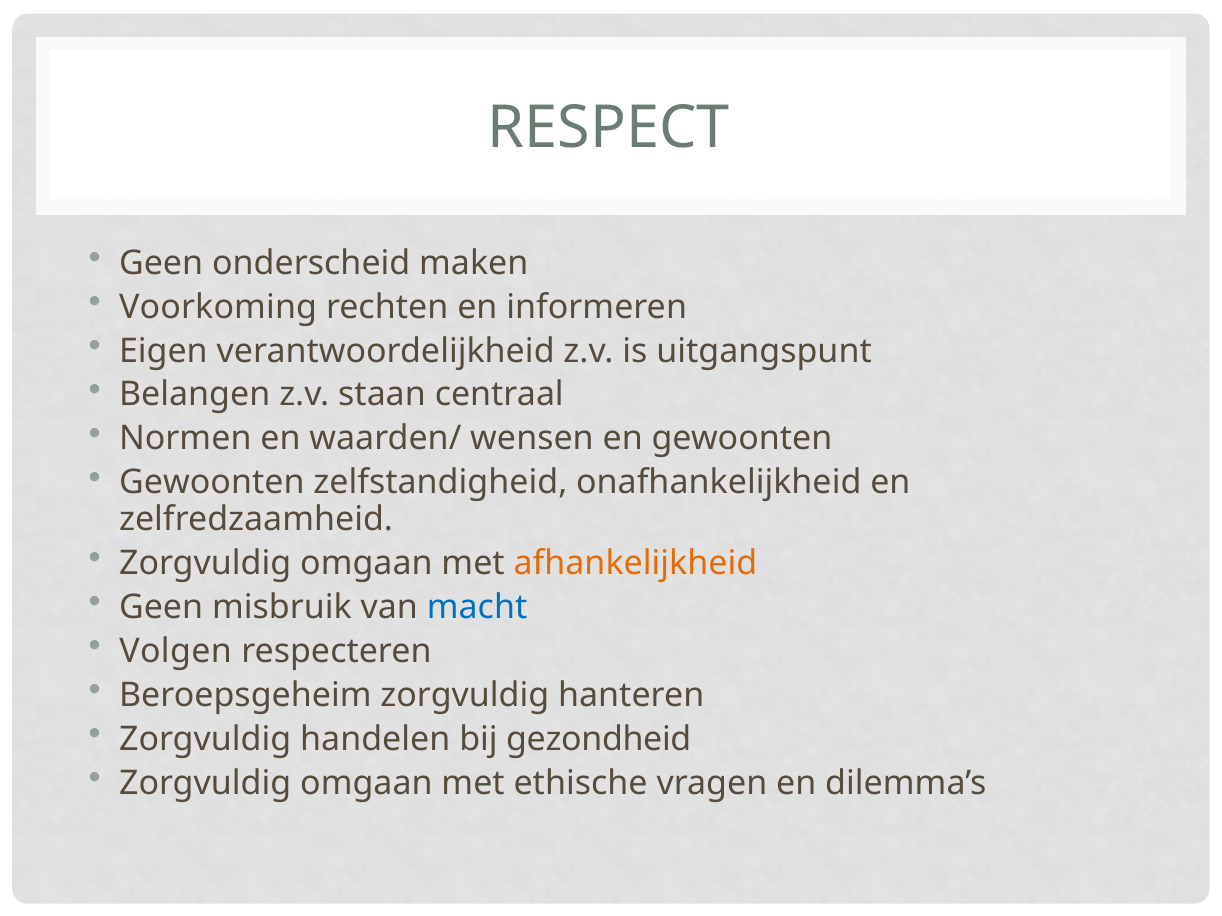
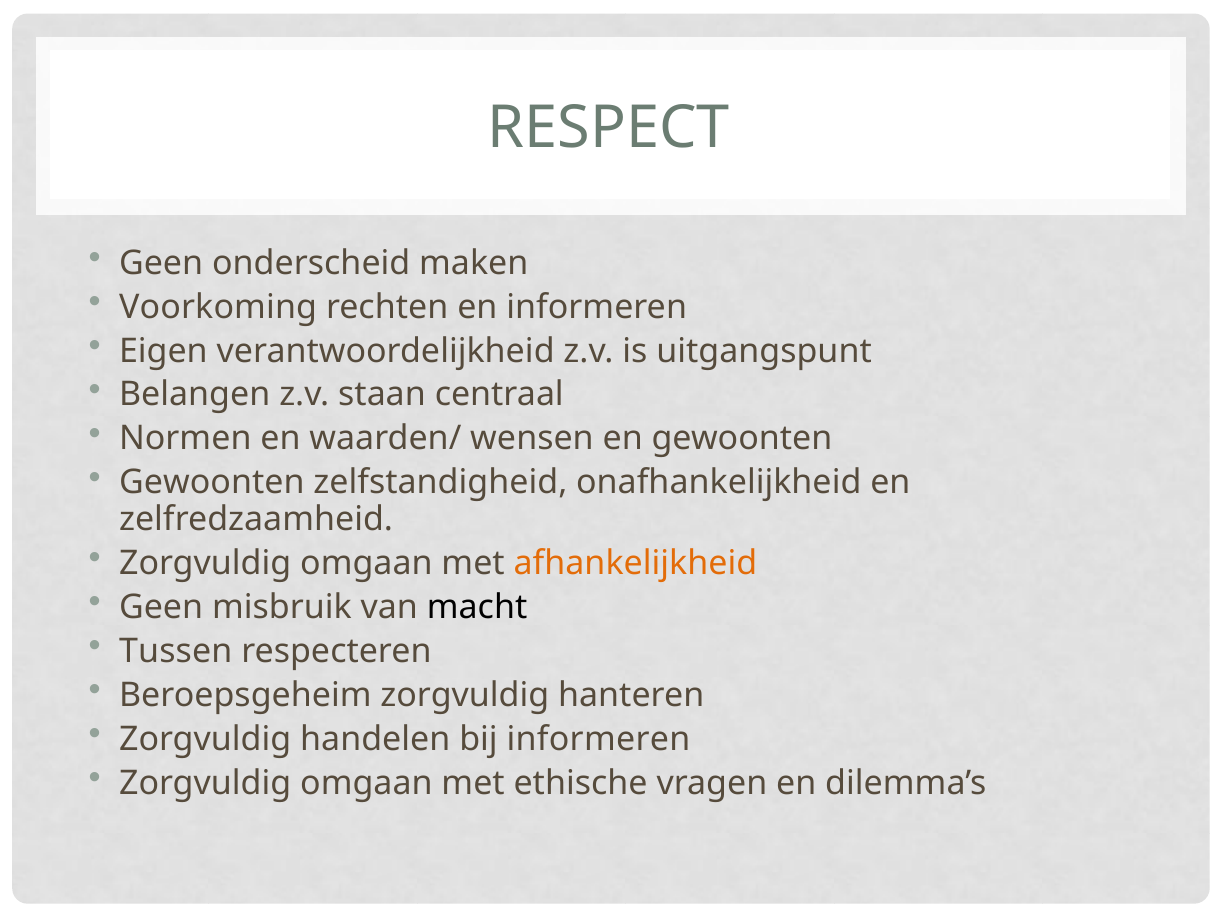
macht colour: blue -> black (477, 608)
Volgen: Volgen -> Tussen (176, 652)
bij gezondheid: gezondheid -> informeren (598, 739)
